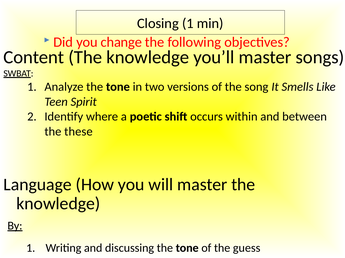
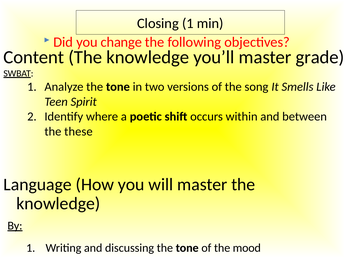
songs: songs -> grade (320, 57)
guess: guess -> mood (247, 249)
